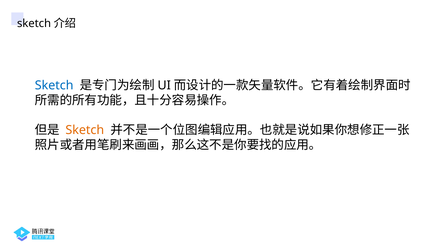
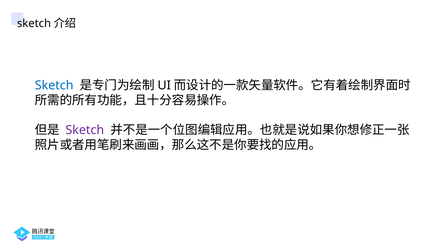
Sketch colour: orange -> purple (85, 130)
